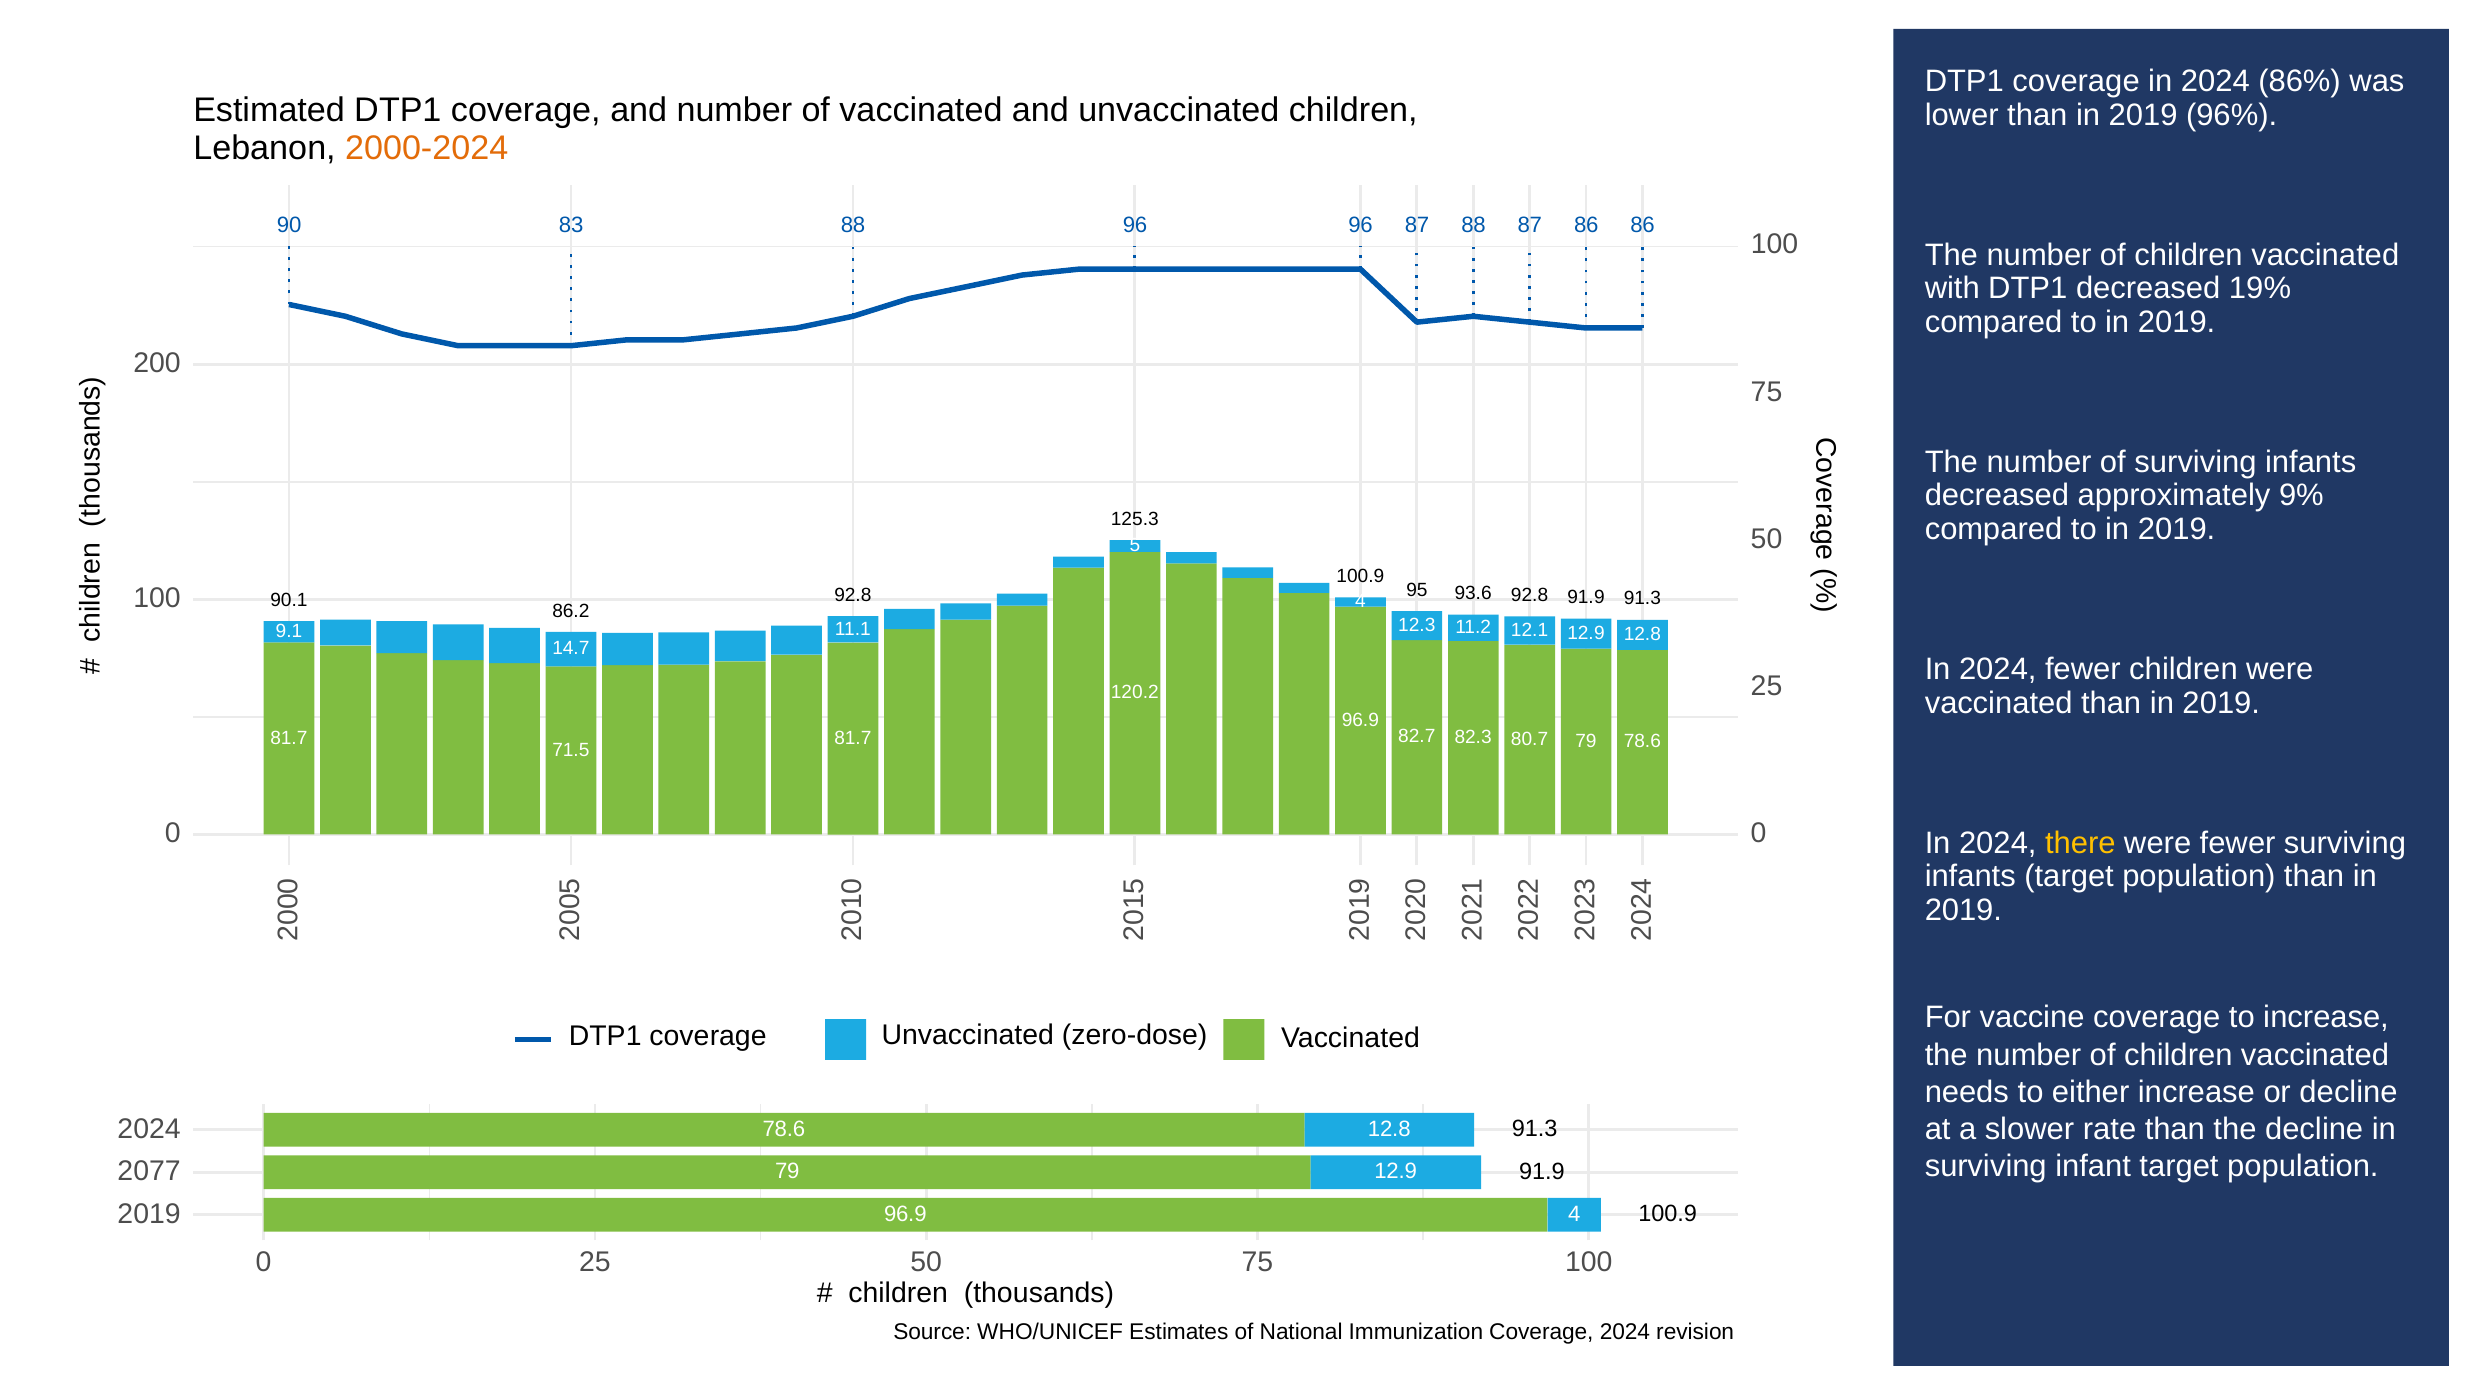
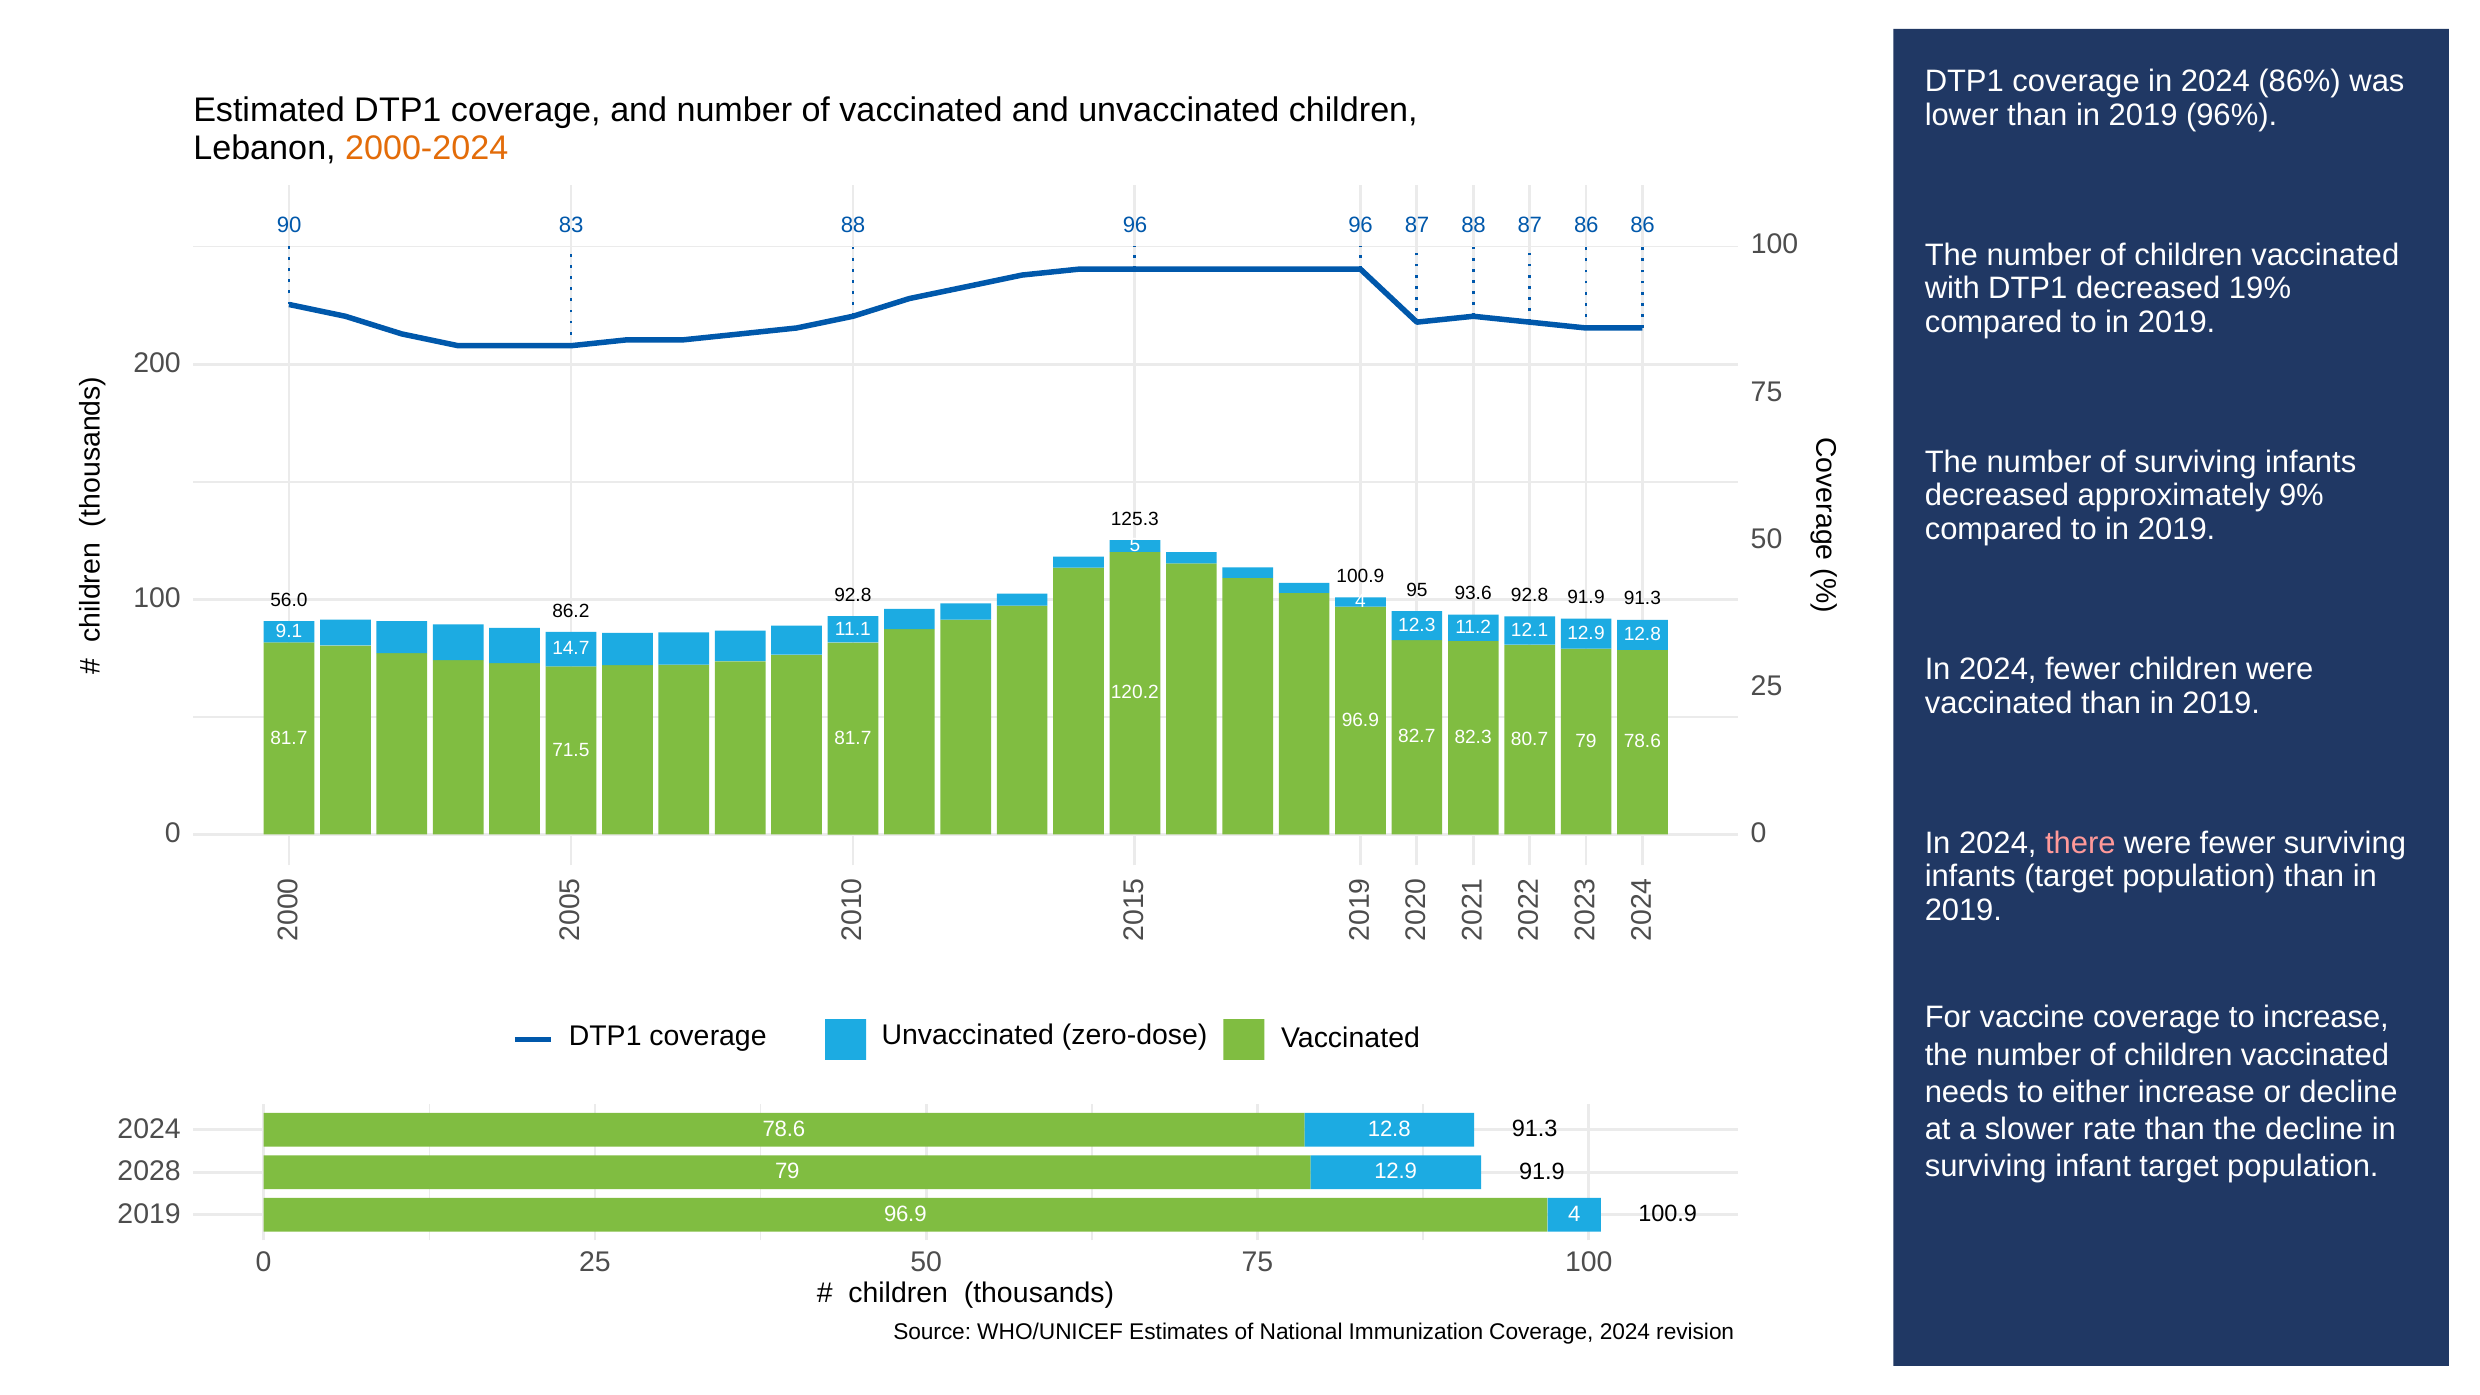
90.1: 90.1 -> 56.0 (289, 600)
there colour: yellow -> pink (2080, 843)
2077: 2077 -> 2028 (149, 1171)
